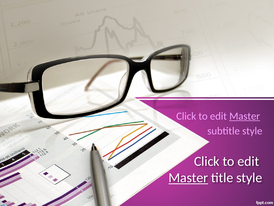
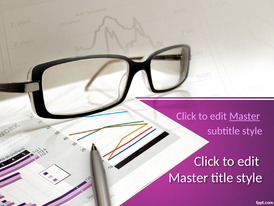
Master underline: present -> none (188, 177)
